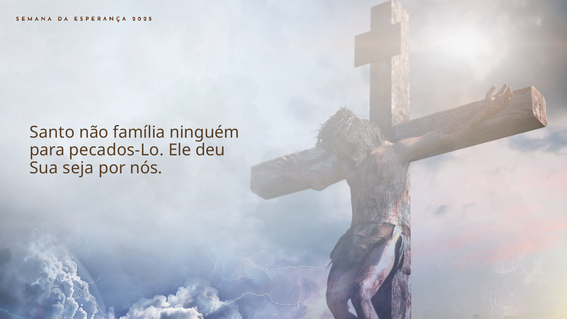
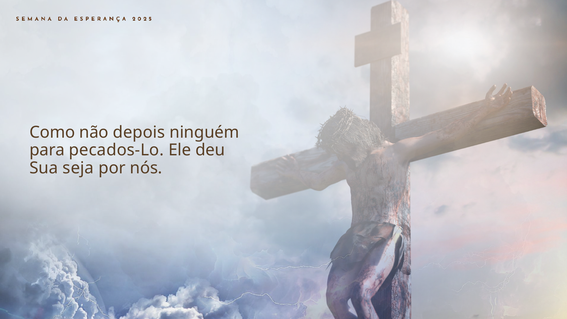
Santo: Santo -> Como (52, 132)
família: família -> depois (139, 132)
